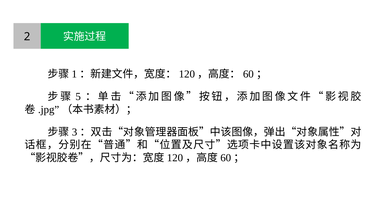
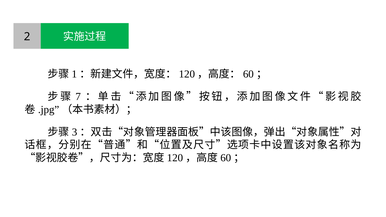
5: 5 -> 7 (78, 97)
